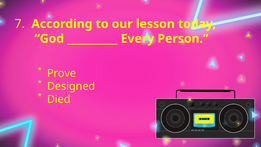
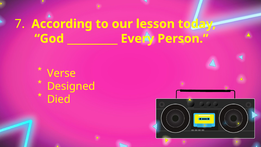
Prove: Prove -> Verse (61, 73)
